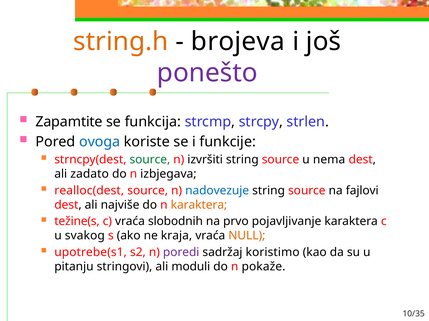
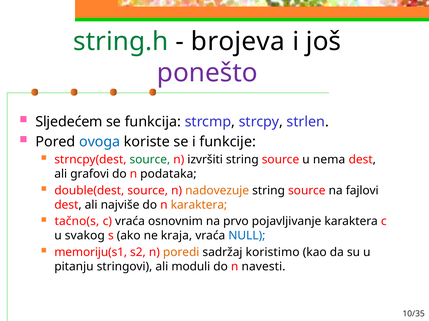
string.h colour: orange -> green (121, 42)
Zapamtite: Zapamtite -> Sljedećem (69, 122)
zadato: zadato -> grafovi (90, 174)
izbjegava: izbjegava -> podataka (168, 174)
realloc(dest: realloc(dest -> double(dest (89, 191)
nadovezuje colour: blue -> orange (217, 191)
težine(s: težine(s -> tačno(s (77, 222)
slobodnih: slobodnih -> osnovnim (175, 222)
NULL colour: orange -> blue (247, 236)
upotrebe(s1: upotrebe(s1 -> memoriju(s1 (91, 253)
poredi colour: purple -> orange (181, 253)
pokaže: pokaže -> navesti (264, 267)
